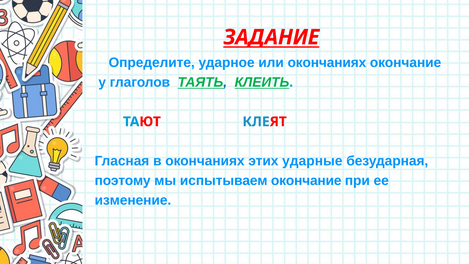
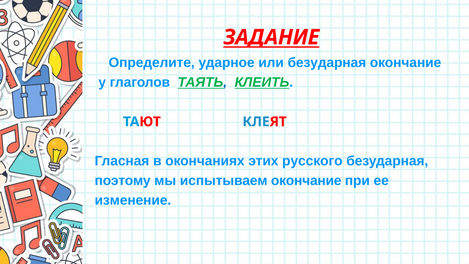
или окончаниях: окончаниях -> безударная (327, 63)
ударные: ударные -> русского (312, 161)
